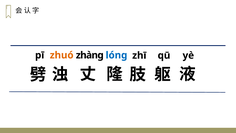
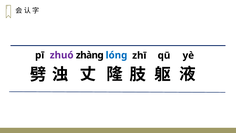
zhuó colour: orange -> purple (62, 55)
